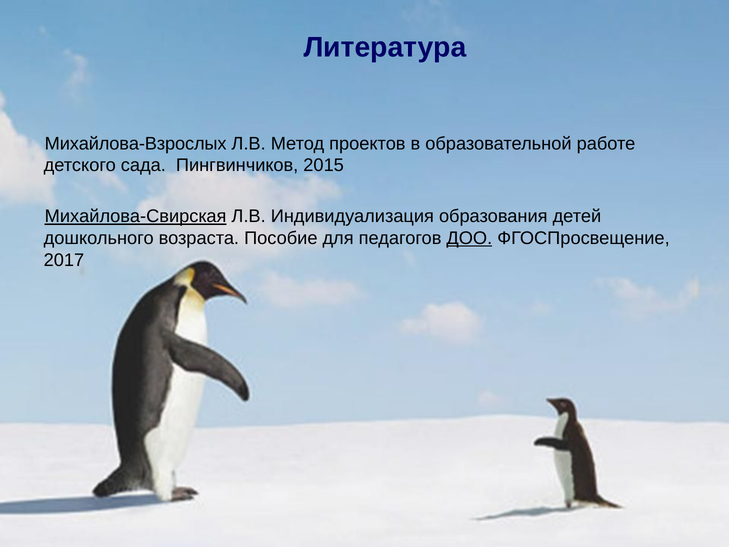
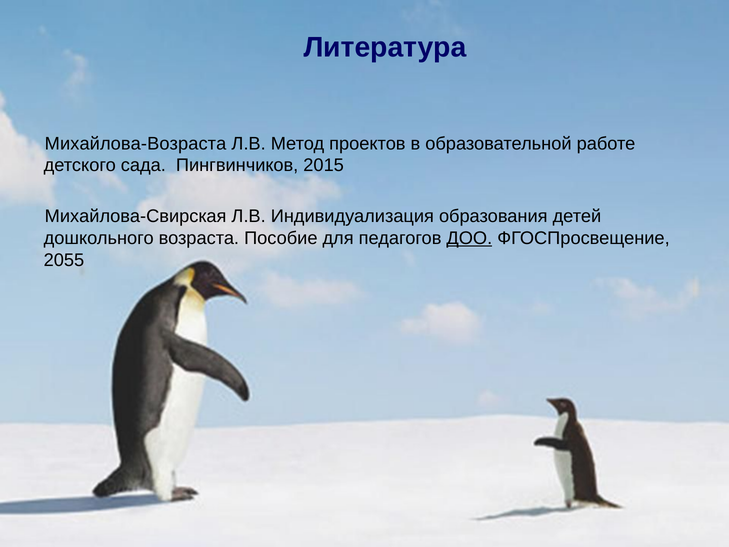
Михайлова-Взрослых: Михайлова-Взрослых -> Михайлова-Возраста (136, 143)
Михайлова-Свирская underline: present -> none (136, 216)
2017: 2017 -> 2055 (64, 260)
